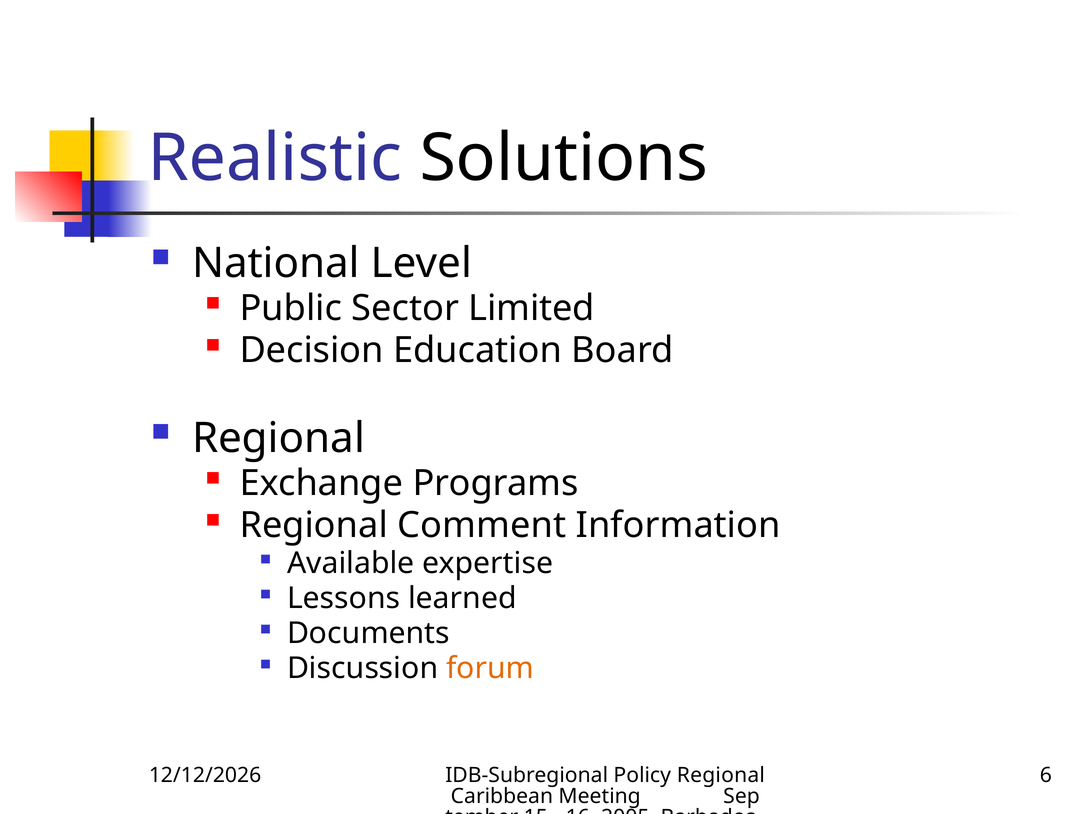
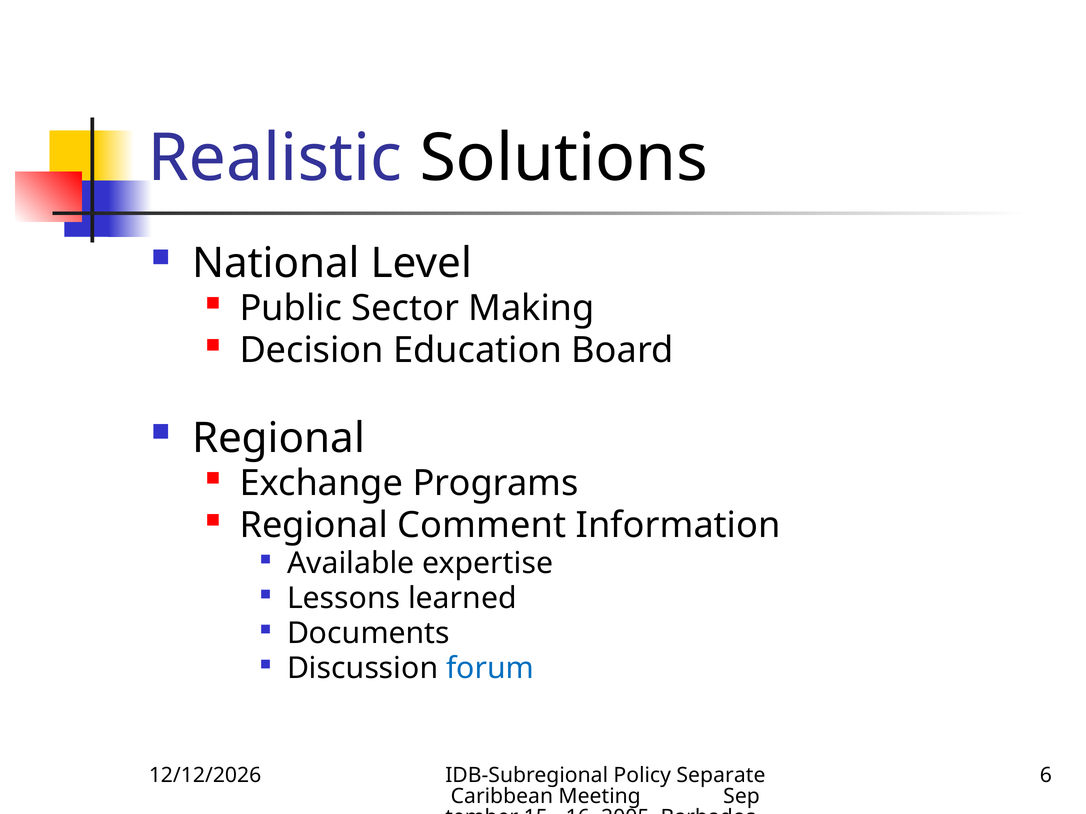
Limited: Limited -> Making (531, 309)
forum colour: orange -> blue (490, 669)
Policy Regional: Regional -> Separate (721, 776)
